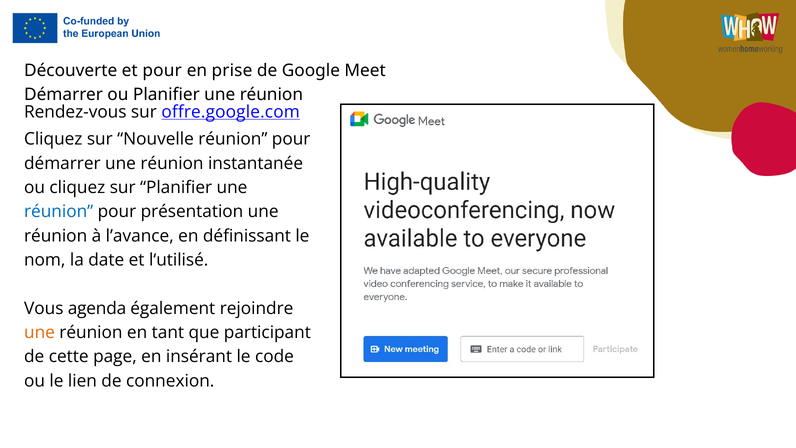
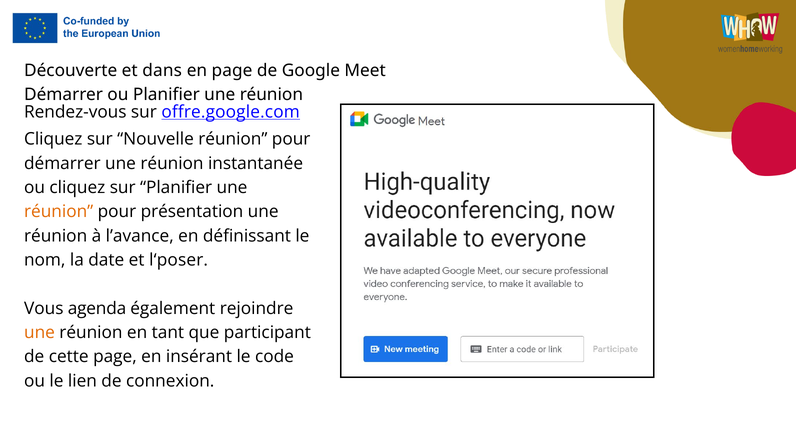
et pour: pour -> dans (162, 70)
en prise: prise -> page (232, 70)
réunion colour: blue -> orange (59, 212)
l‘utilisé: l‘utilisé -> l‘poser (179, 260)
